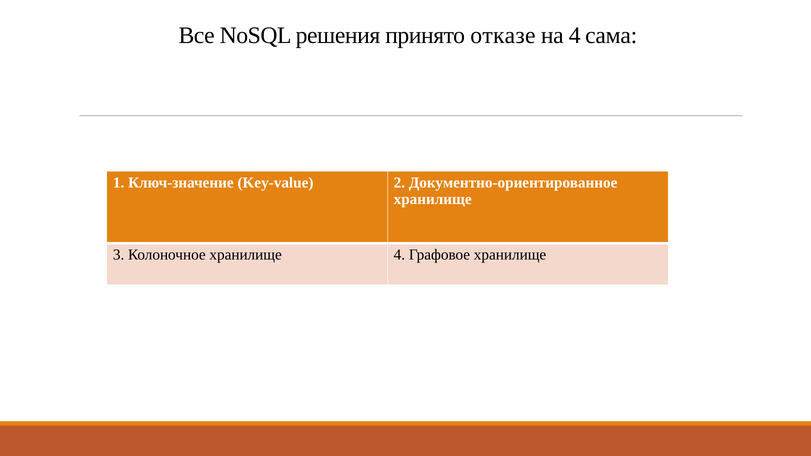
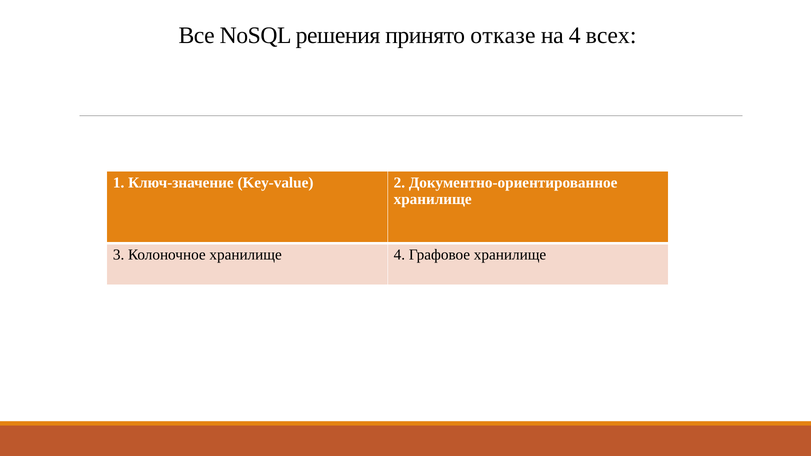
сама: сама -> всех (611, 36)
